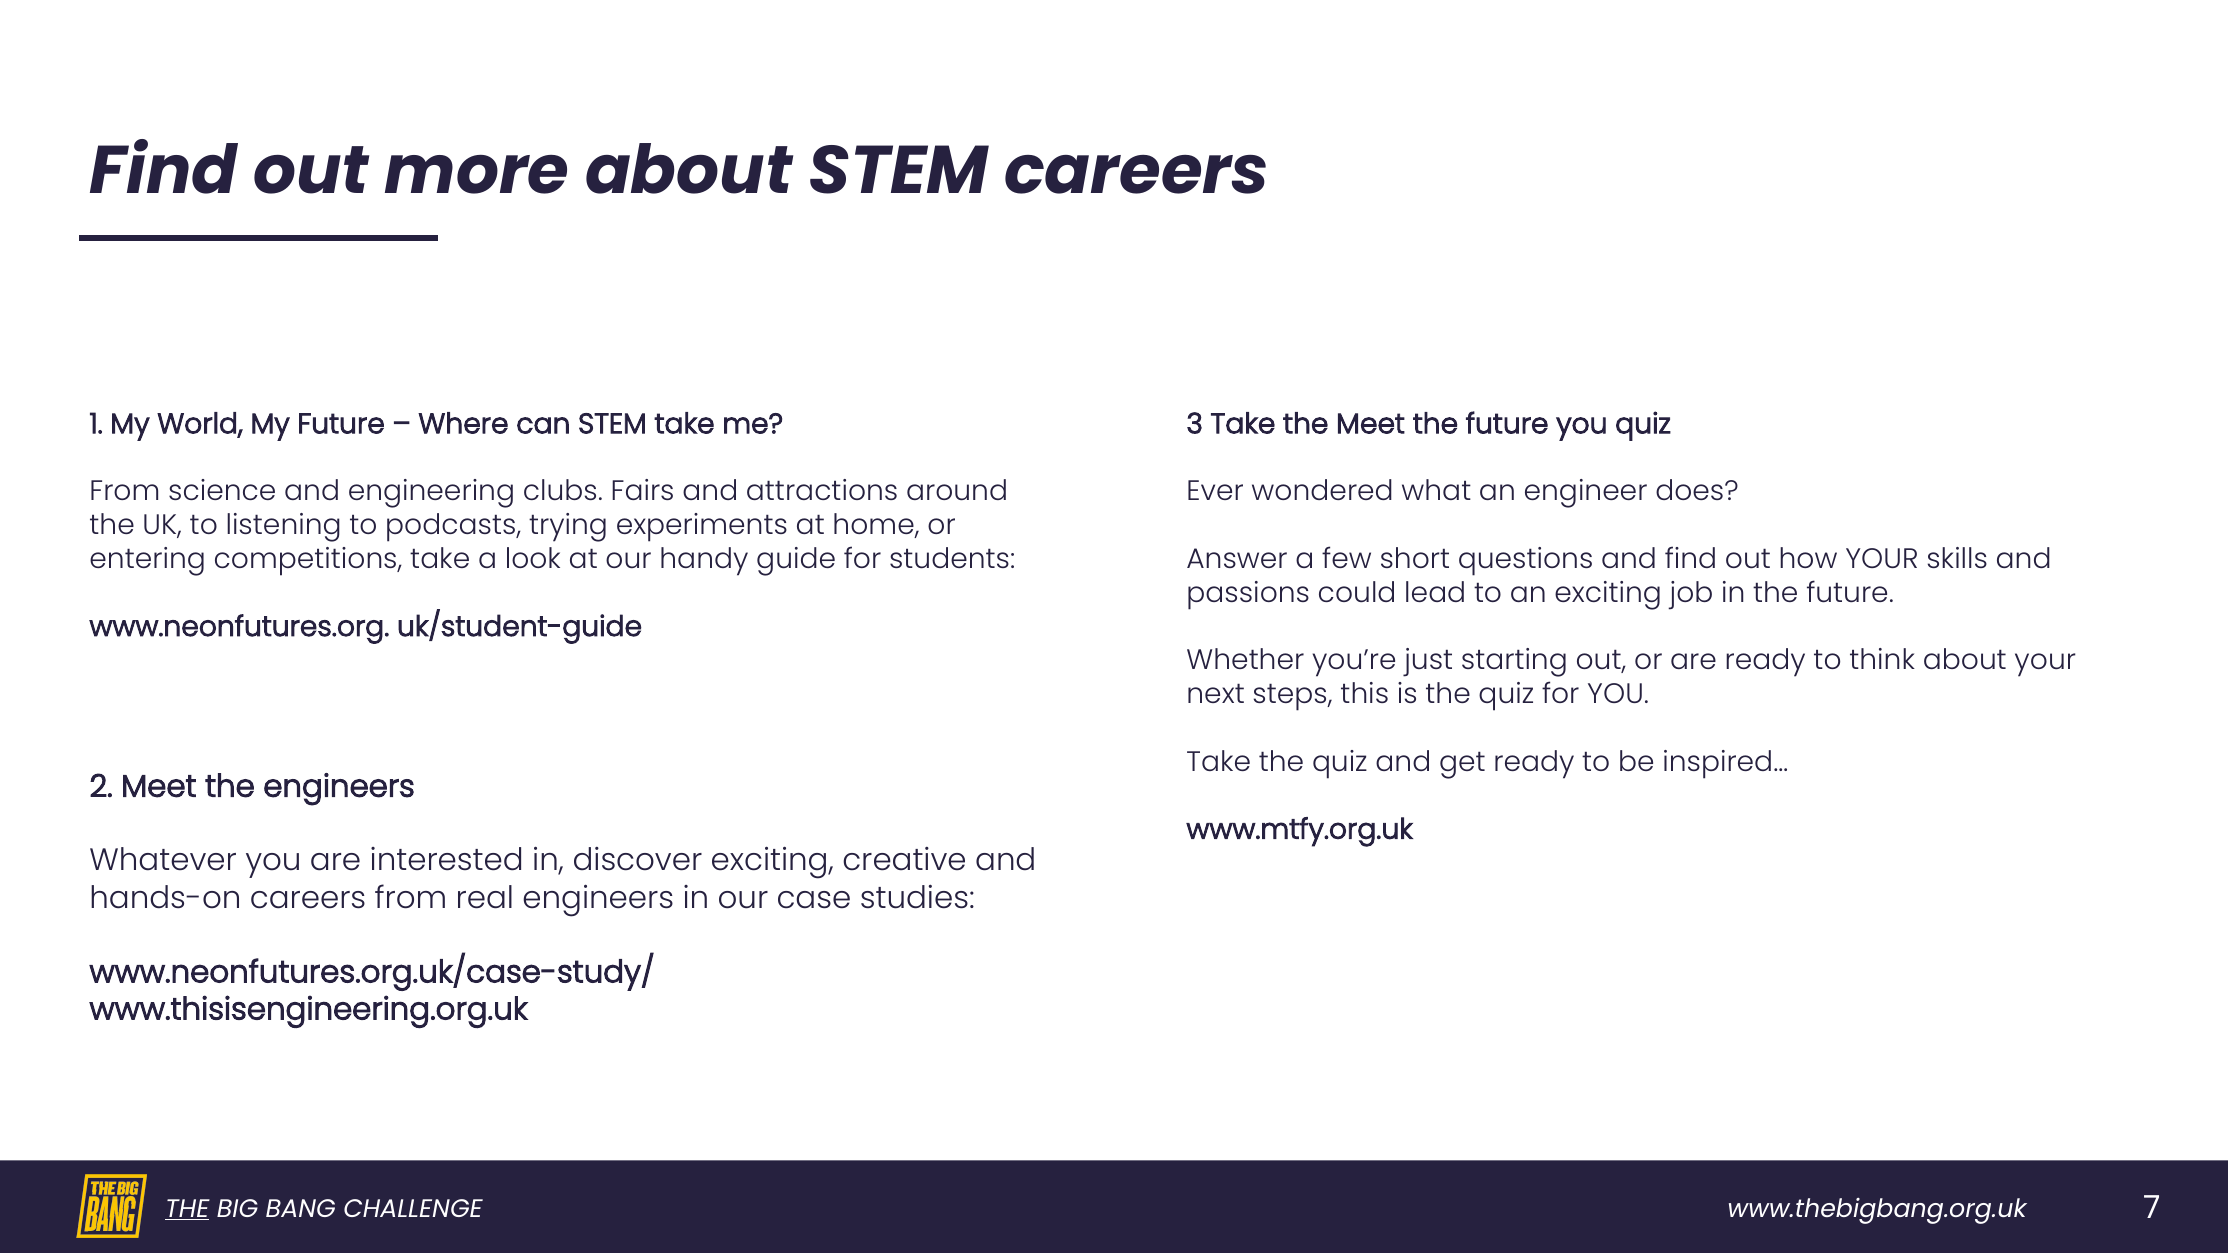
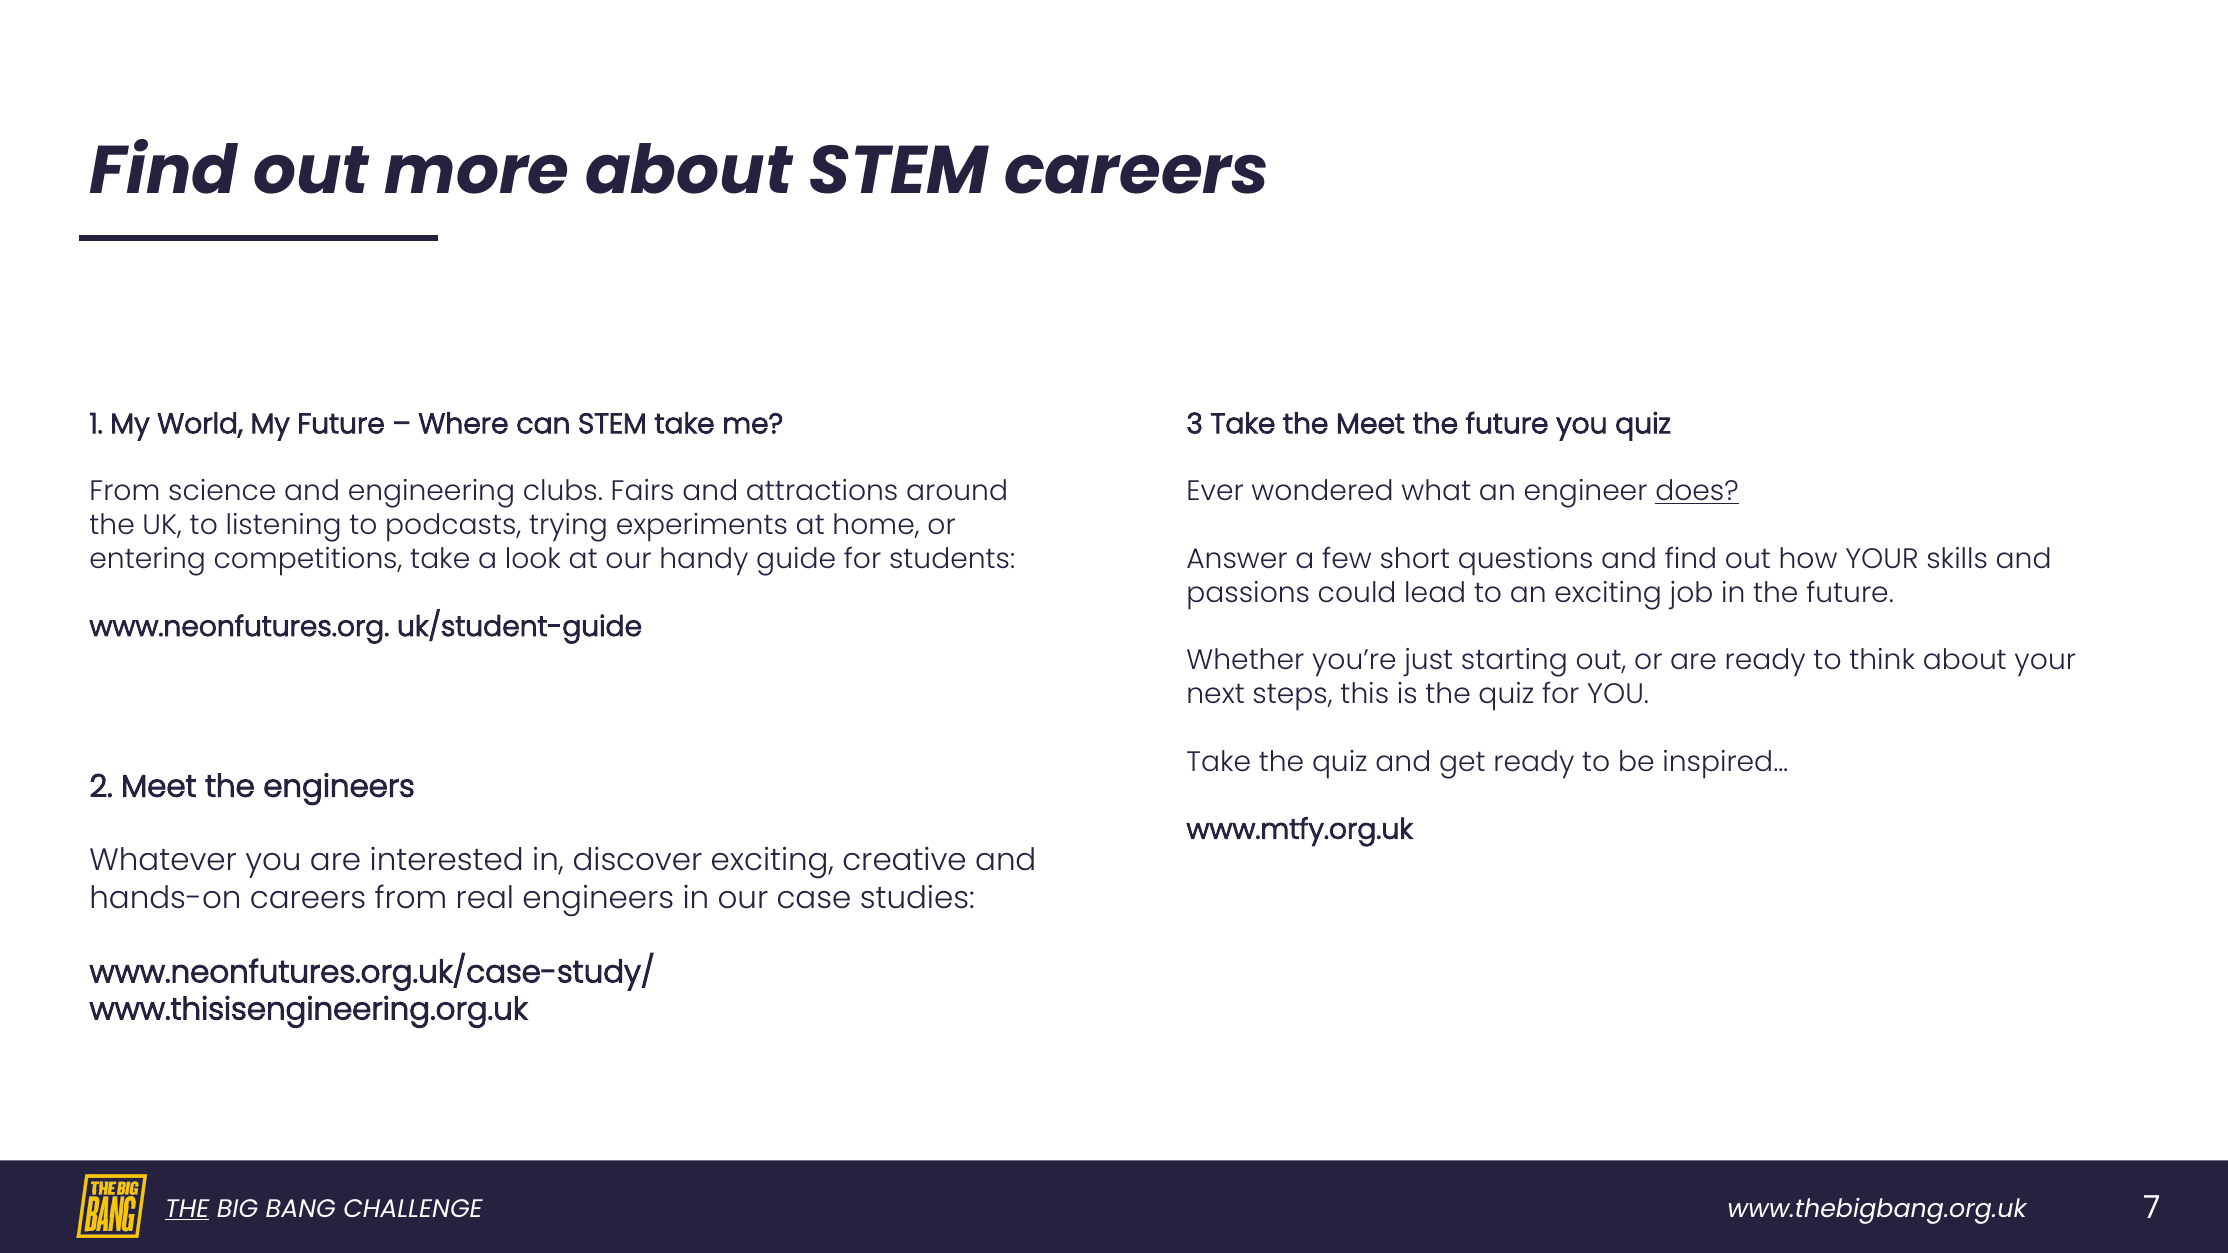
does underline: none -> present (1697, 492)
